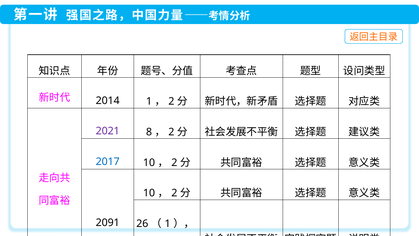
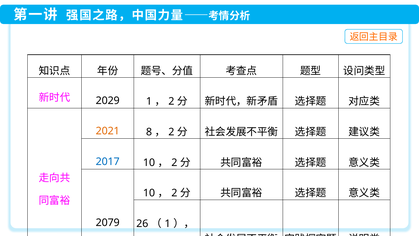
2014: 2014 -> 2029 (108, 100)
2021 colour: purple -> orange (108, 131)
2091: 2091 -> 2079 (108, 222)
